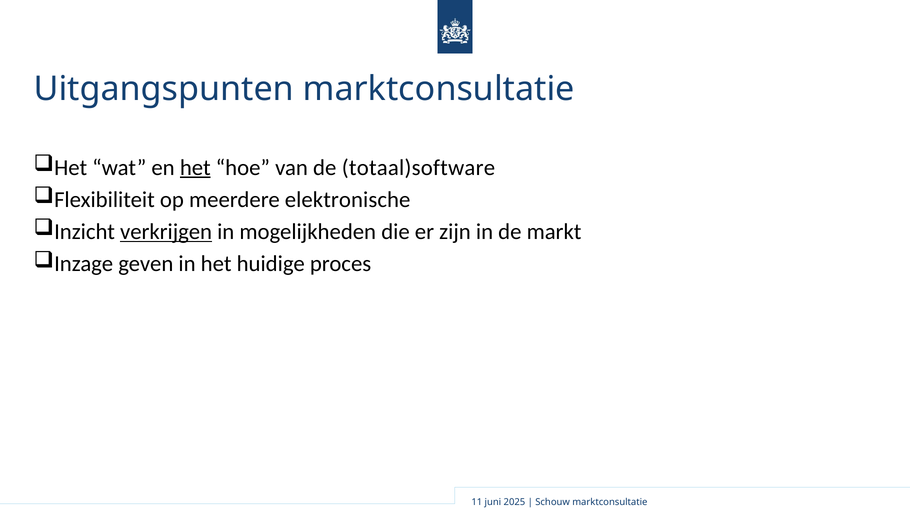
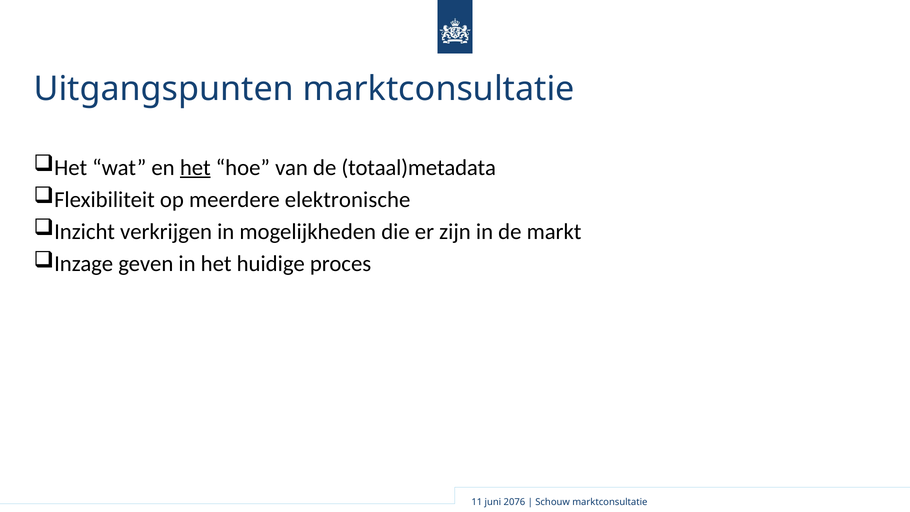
totaal)software: totaal)software -> totaal)metadata (419, 168)
verkrijgen underline: present -> none (166, 232)
2025: 2025 -> 2076 (514, 502)
